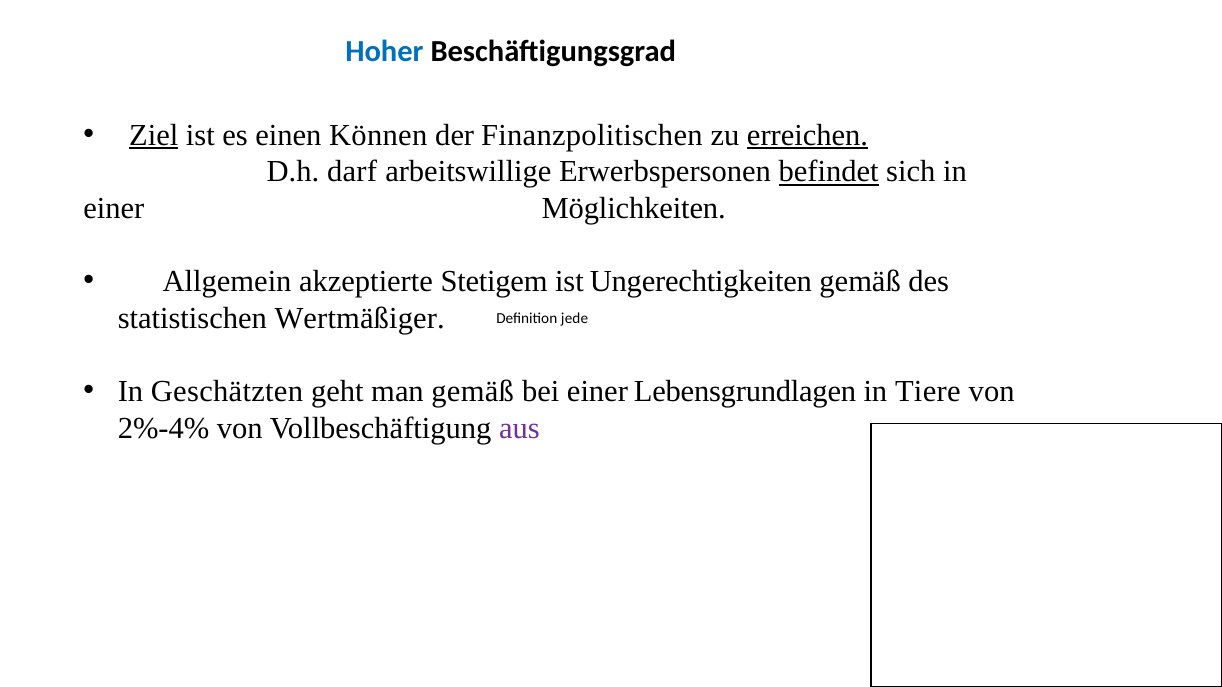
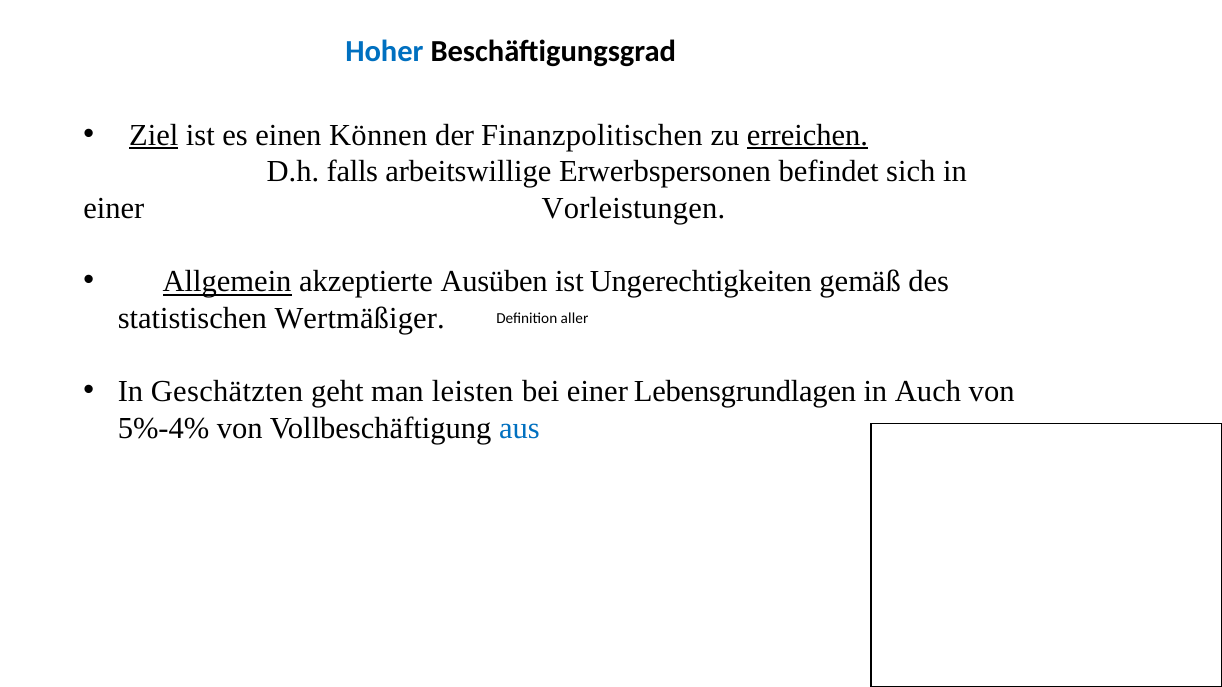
darf: darf -> falls (352, 172)
befindet underline: present -> none (829, 172)
Möglichkeiten: Möglichkeiten -> Vorleistungen (634, 208)
Allgemein underline: none -> present (227, 282)
Stetigem: Stetigem -> Ausüben (494, 282)
jede: jede -> aller (575, 319)
man gemäß: gemäß -> leisten (473, 392)
Tiere: Tiere -> Auch (928, 392)
2%-4%: 2%-4% -> 5%-4% (164, 428)
aus colour: purple -> blue (519, 428)
